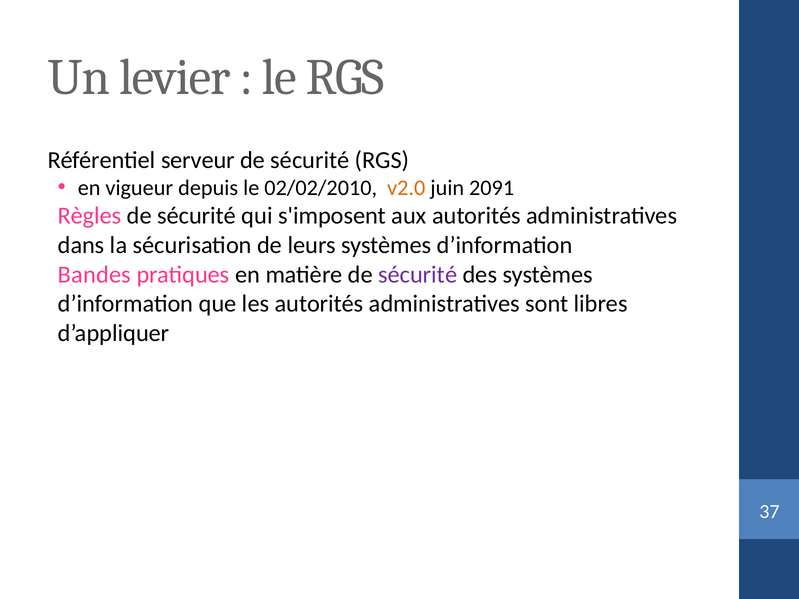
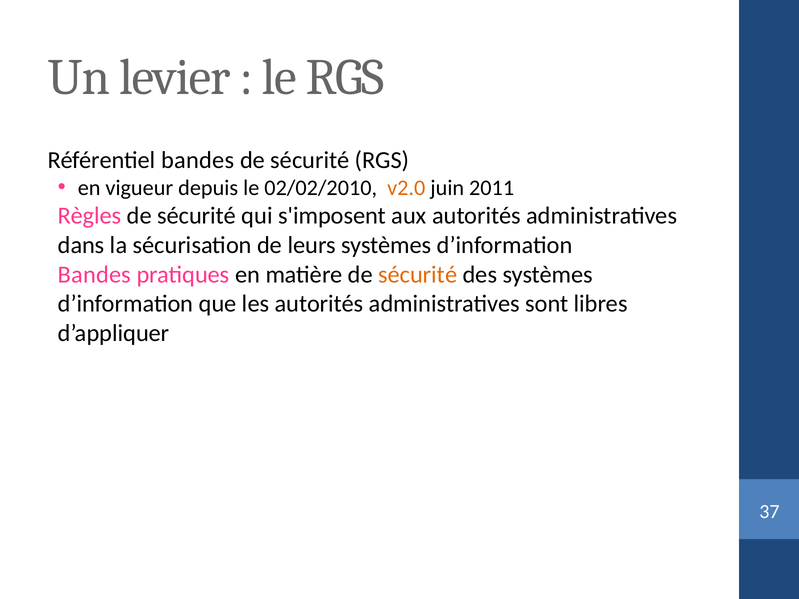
Référentiel serveur: serveur -> bandes (198, 160)
2091: 2091 -> 2011 (492, 188)
sécurité colour: purple -> orange (418, 275)
